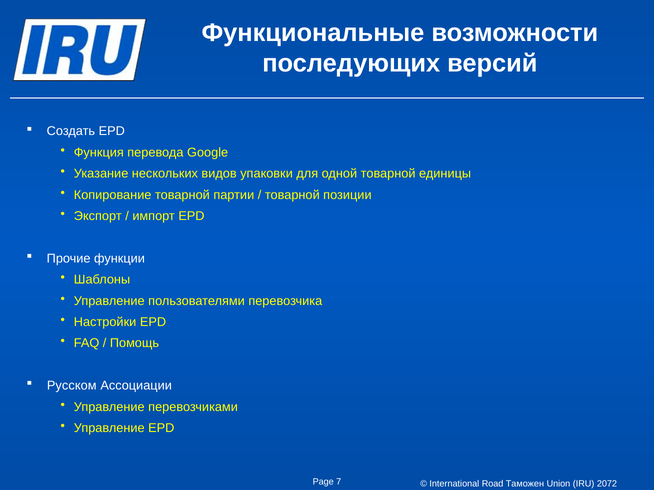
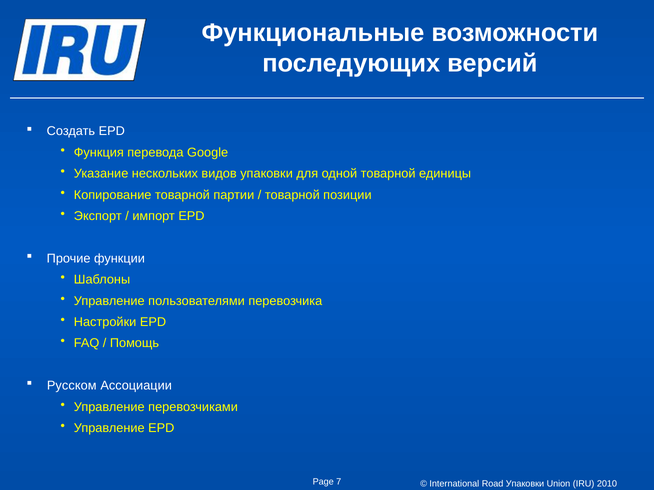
Road Таможен: Таможен -> Упаковки (525, 484)
2072: 2072 -> 2010 (607, 484)
